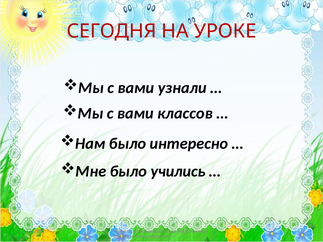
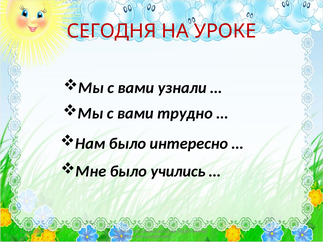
вами классов: классов -> трудно (185, 113)
